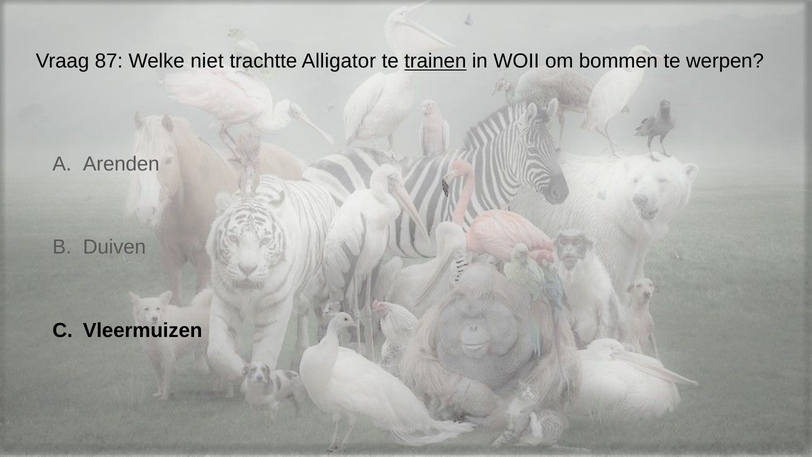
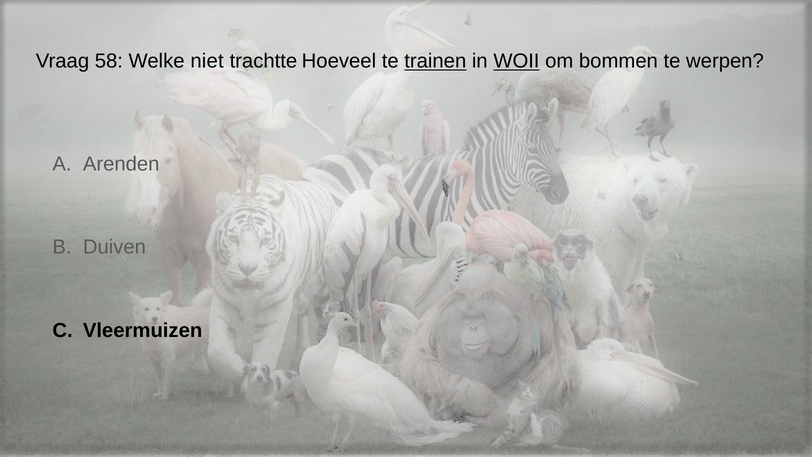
87: 87 -> 58 (109, 61)
Alligator: Alligator -> Hoeveel (339, 61)
WOII underline: none -> present (516, 61)
